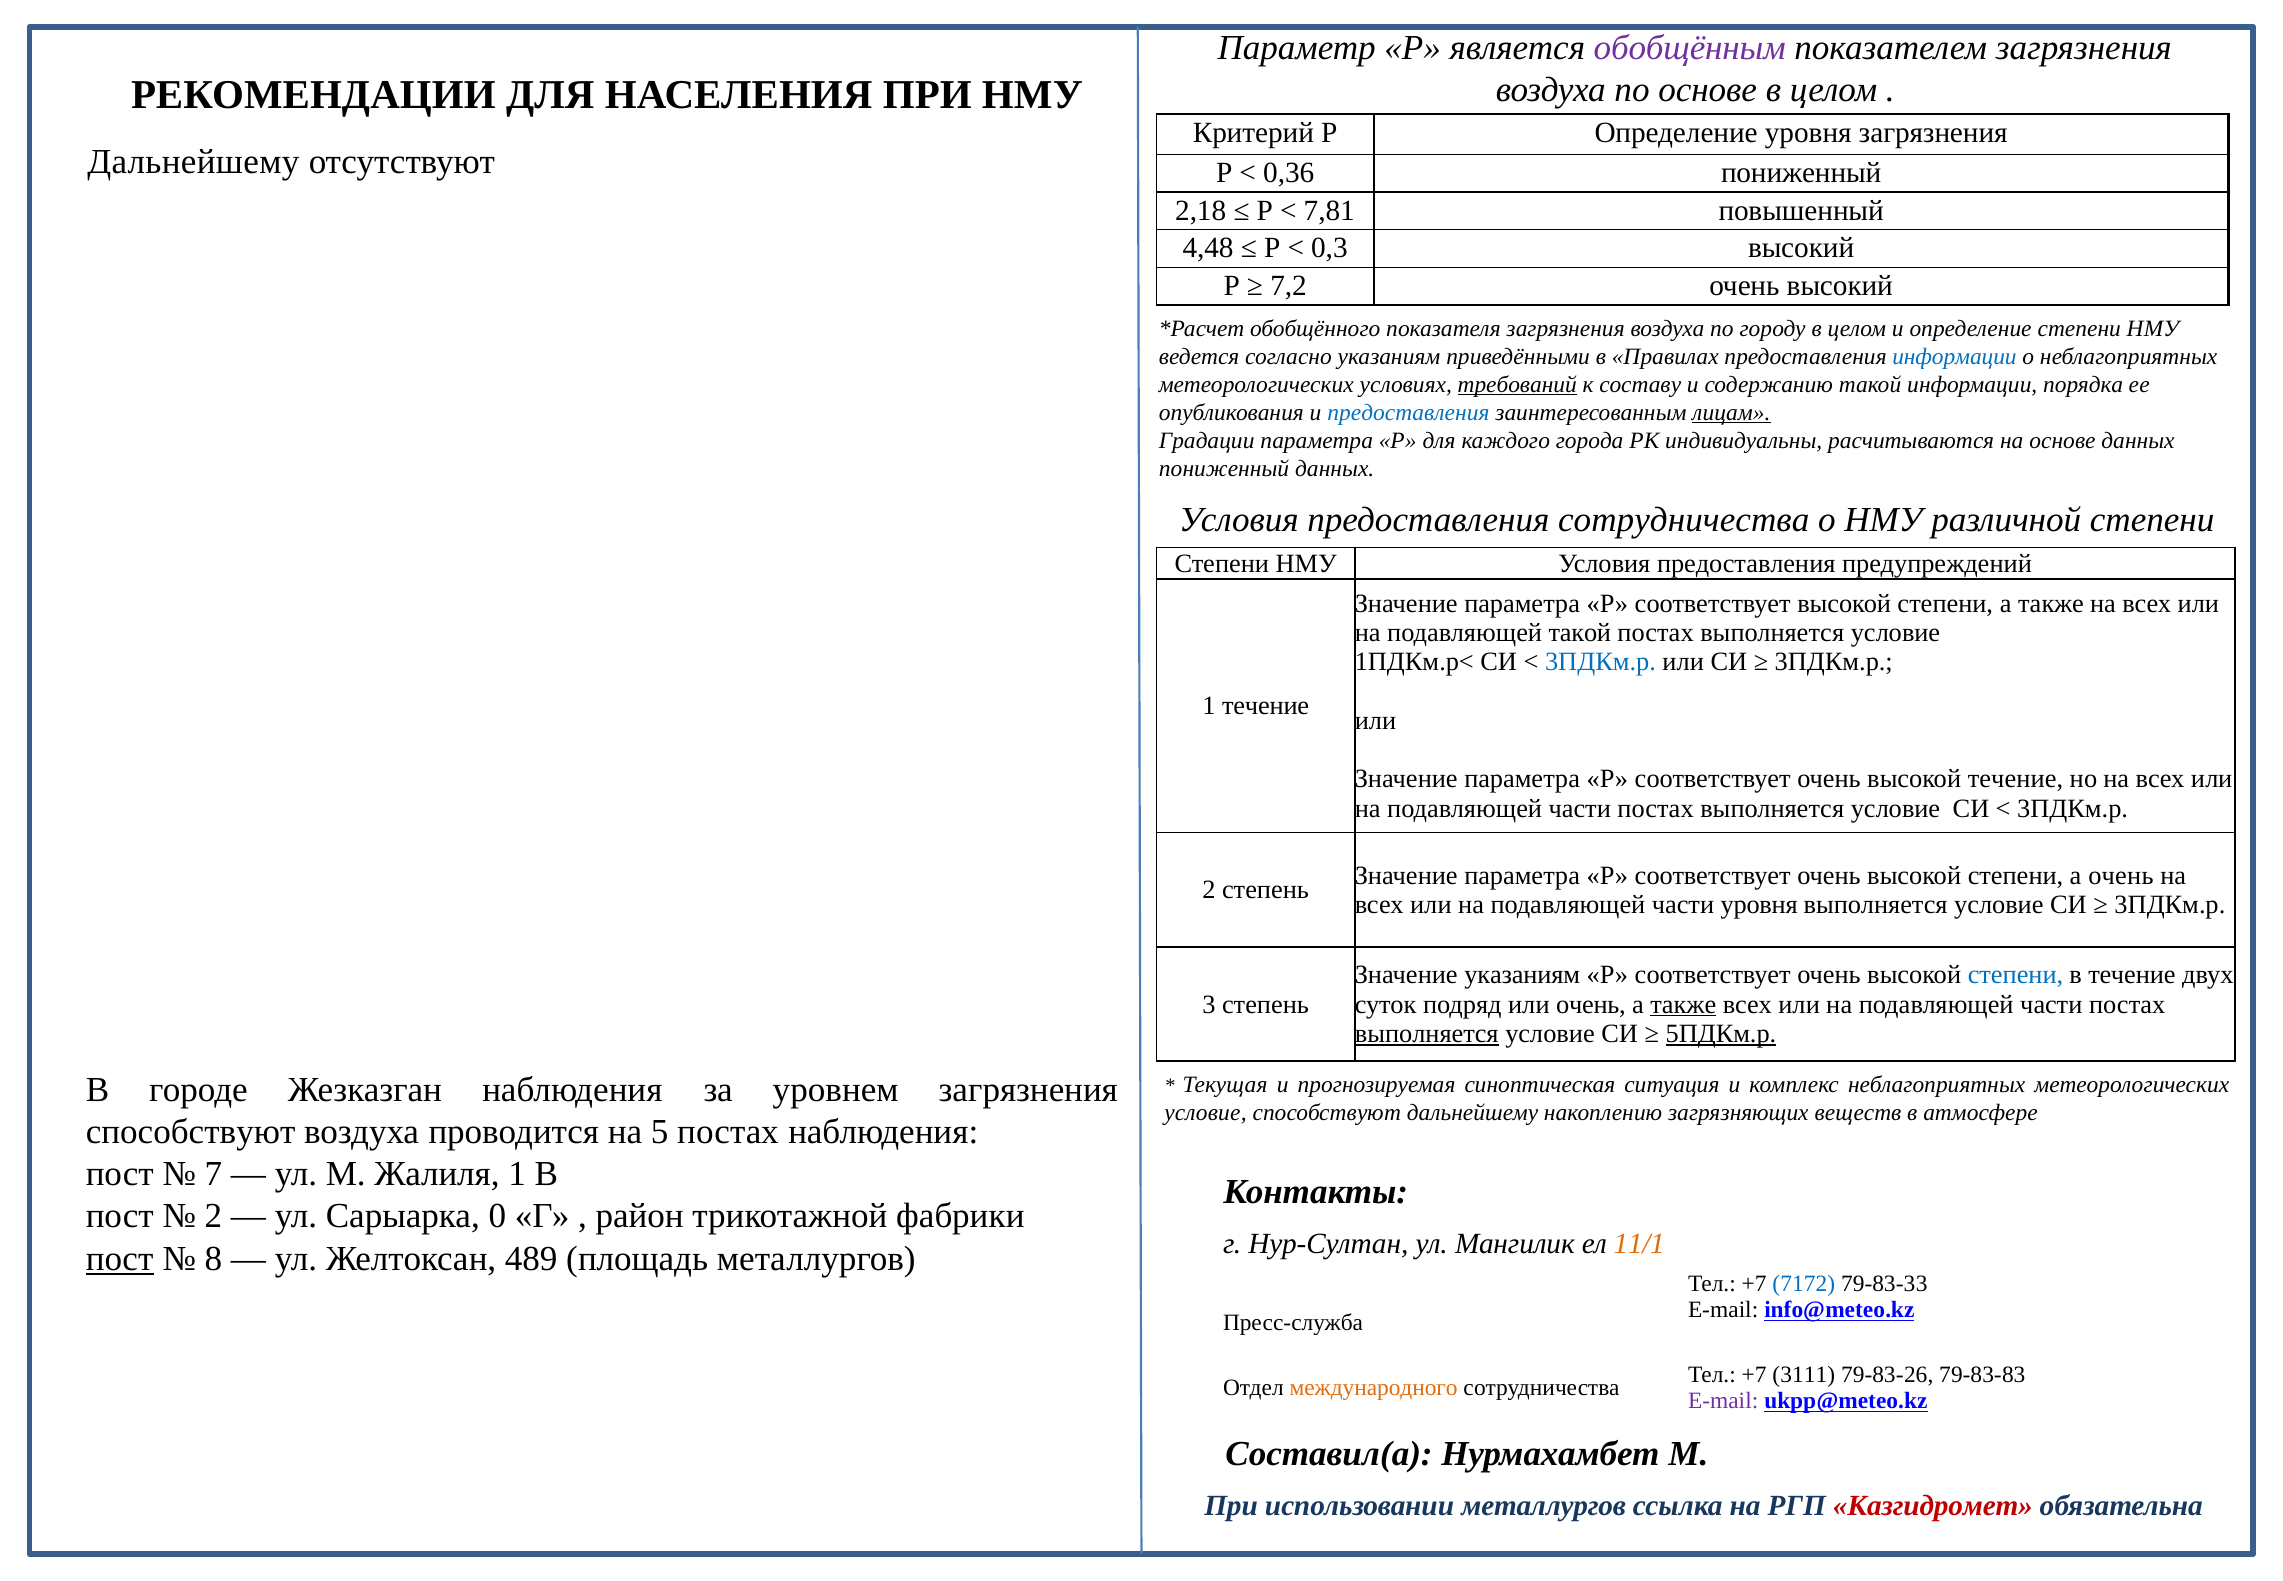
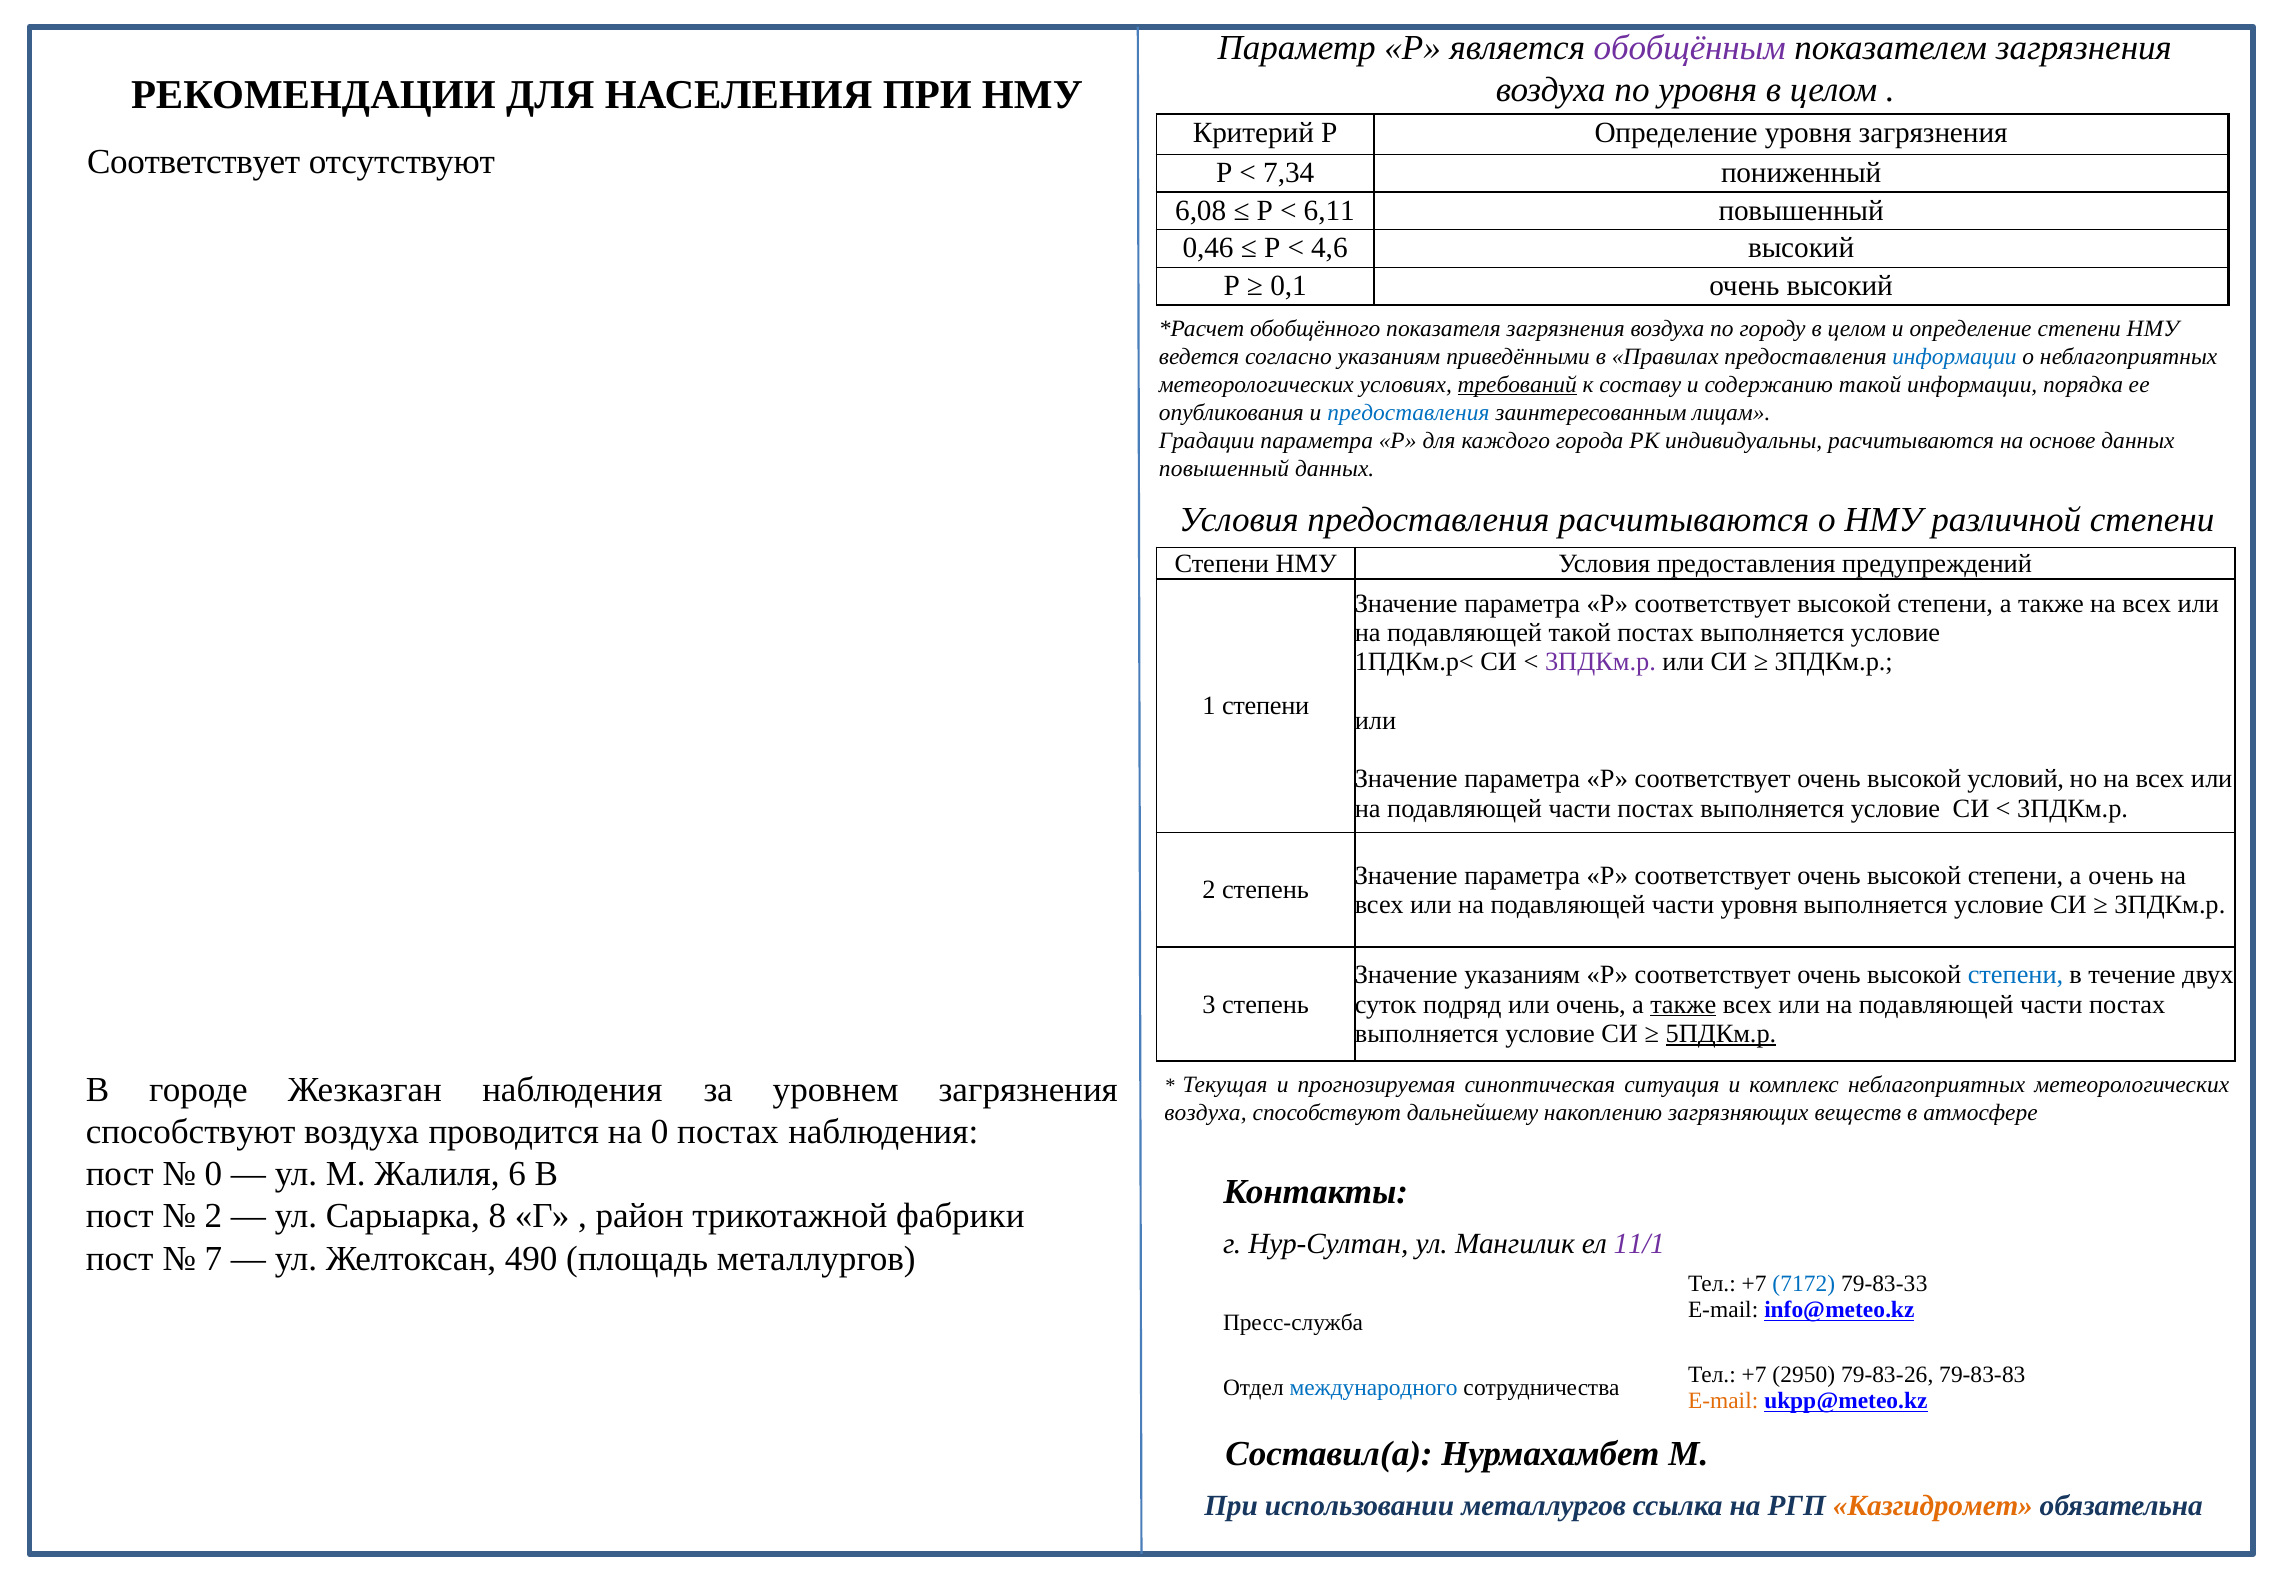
по основе: основе -> уровня (1708, 90)
Дальнейшему: Дальнейшему -> Соответствует (194, 162)
0,36: 0,36 -> 7,34 (1289, 173)
2,18: 2,18 -> 6,08 (1201, 210)
7,81: 7,81 -> 6,11 (1329, 210)
4,48: 4,48 -> 0,46 (1208, 248)
0,3: 0,3 -> 4,6 (1329, 248)
7,2: 7,2 -> 0,1 (1289, 286)
лицам underline: present -> none (1731, 413)
пониженный: пониженный -> повышенный (1224, 469)
предоставления сотрудничества: сотрудничества -> расчитываются (1684, 520)
3ПДКм.р colour: blue -> purple (1601, 662)
1 течение: течение -> степени (1266, 706)
высокой течение: течение -> условий (2016, 779)
выполняется underline: present -> none (1427, 1033)
условие: условие -> воздуха (1205, 1113)
на 5: 5 -> 0 (660, 1132)
7: 7 -> 0 (213, 1174)
Жалиля 1: 1 -> 6 (517, 1174)
0: 0 -> 8 (497, 1216)
11/1 colour: orange -> purple (1639, 1244)
пост underline: present -> none (120, 1258)
8: 8 -> 7 (213, 1258)
489: 489 -> 490 (531, 1258)
3111: 3111 -> 2950 (1804, 1375)
международного colour: orange -> blue (1374, 1388)
E-mail colour: purple -> orange (1723, 1401)
Казгидромет colour: red -> orange (1933, 1505)
